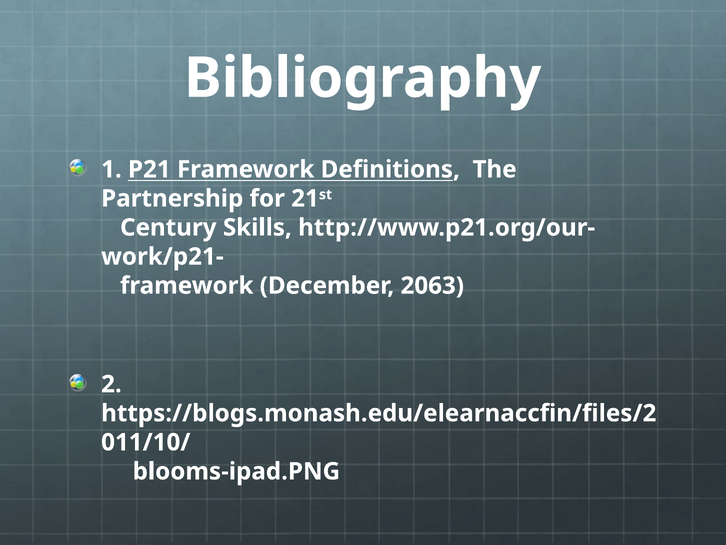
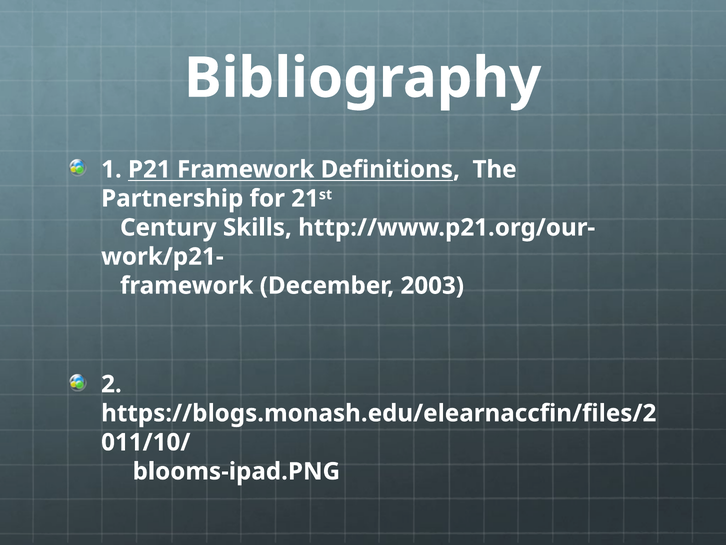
2063: 2063 -> 2003 (432, 285)
